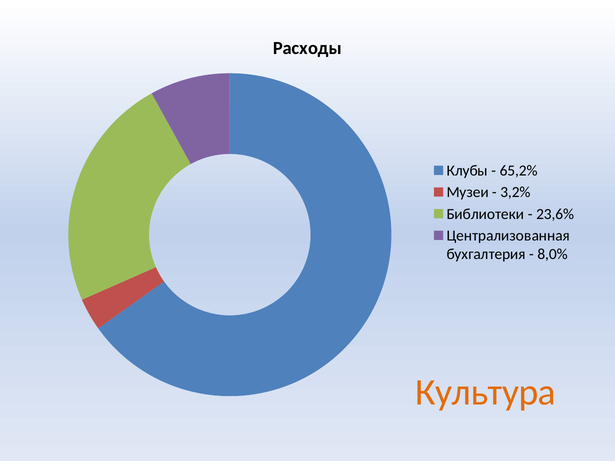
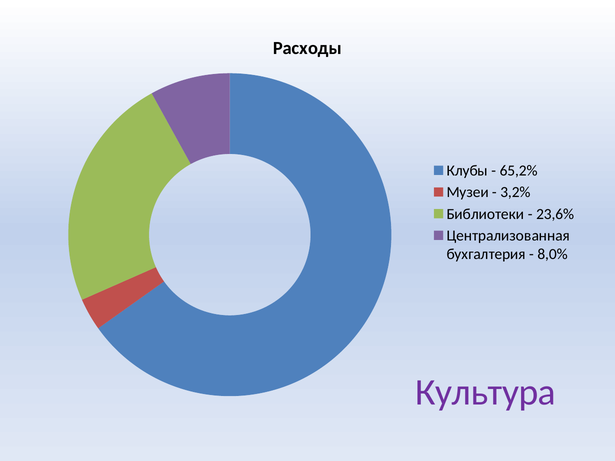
Культура colour: orange -> purple (486, 393)
